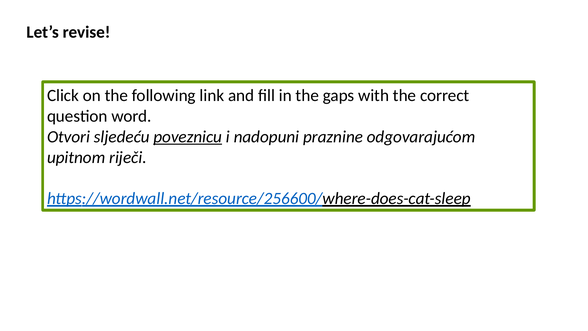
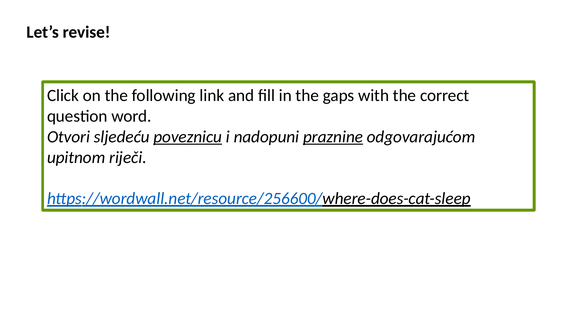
praznine underline: none -> present (333, 137)
